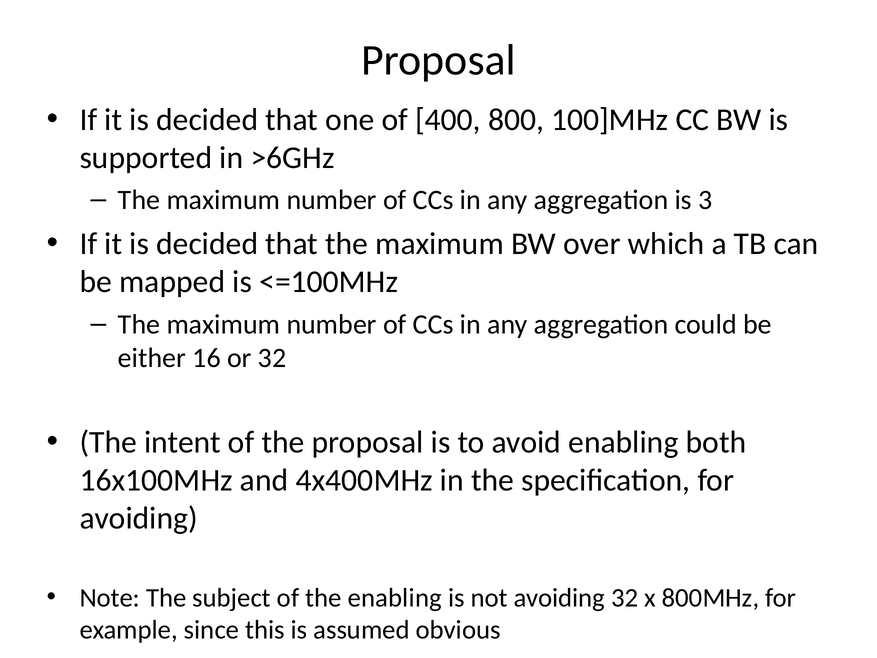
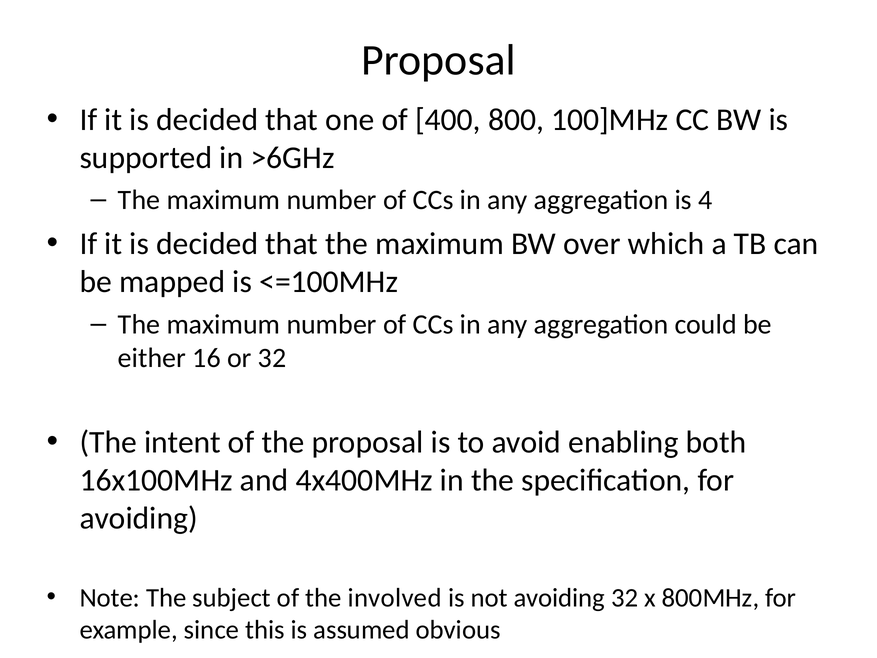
3: 3 -> 4 (705, 200)
the enabling: enabling -> involved (395, 598)
